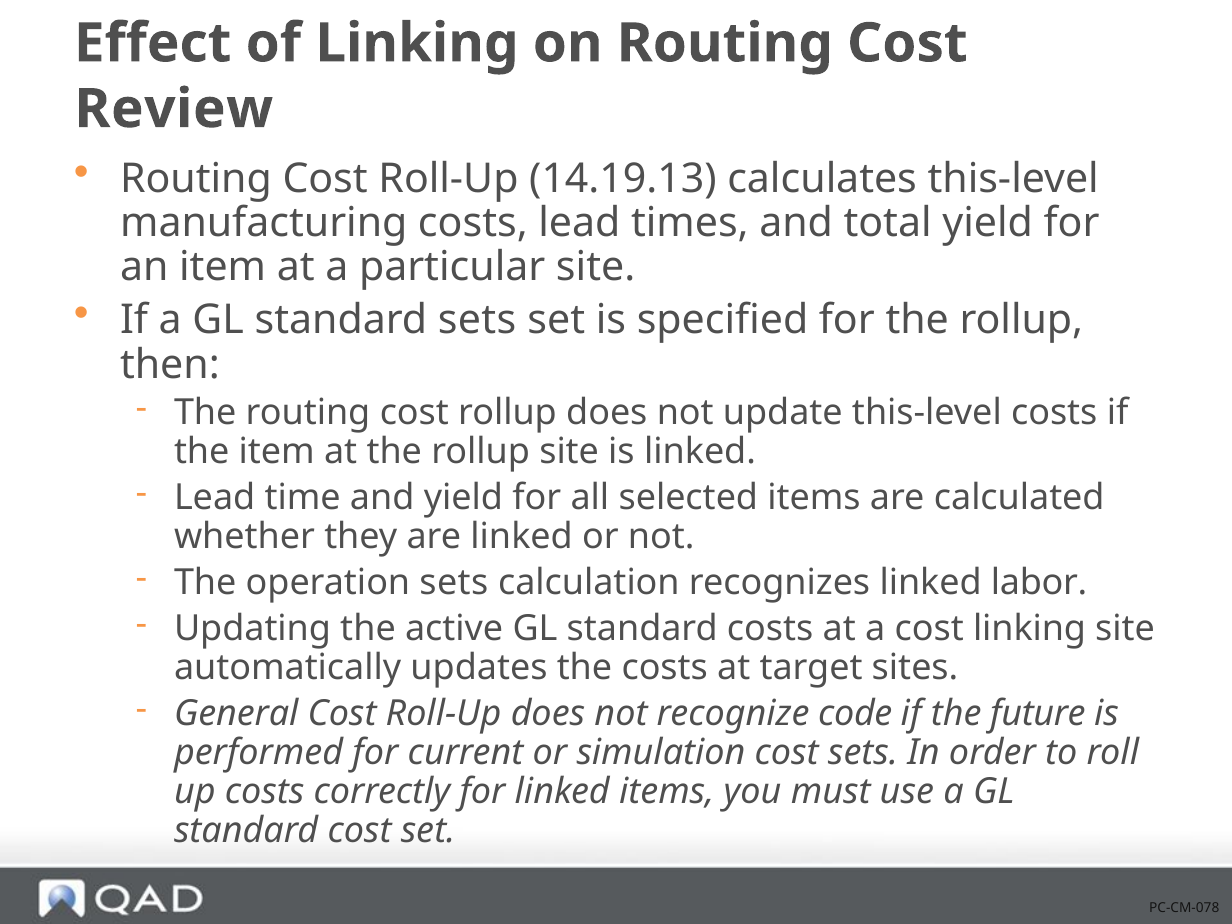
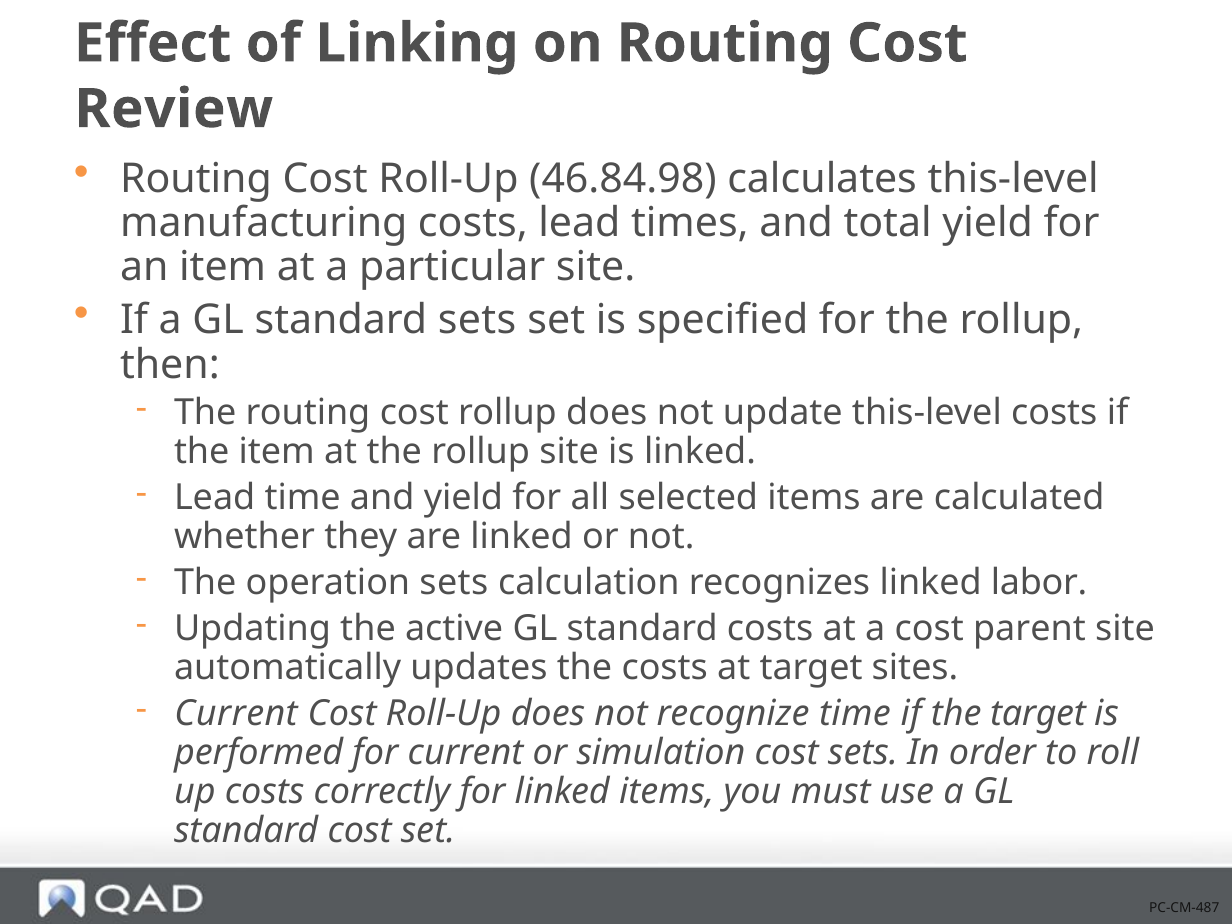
14.19.13: 14.19.13 -> 46.84.98 (623, 179)
cost linking: linking -> parent (1029, 629)
General: General -> Current (236, 714)
recognize code: code -> time (855, 714)
the future: future -> target (1038, 714)
PC-CM-078: PC-CM-078 -> PC-CM-487 (1184, 908)
